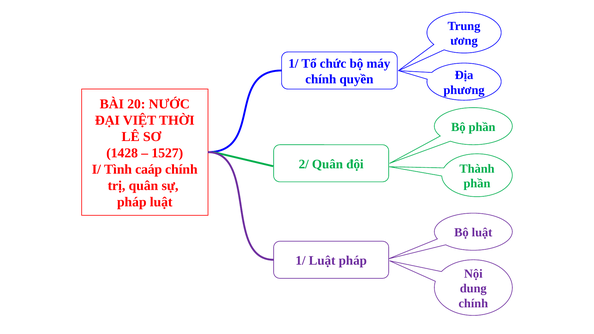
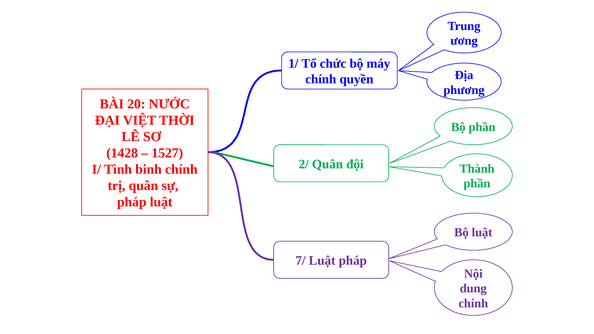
caáp: caáp -> binh (149, 169)
1/: 1/ -> 7/ (300, 261)
